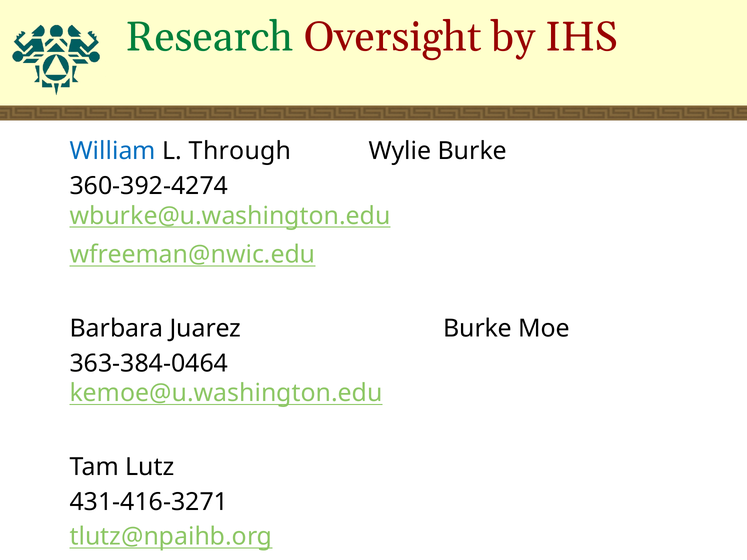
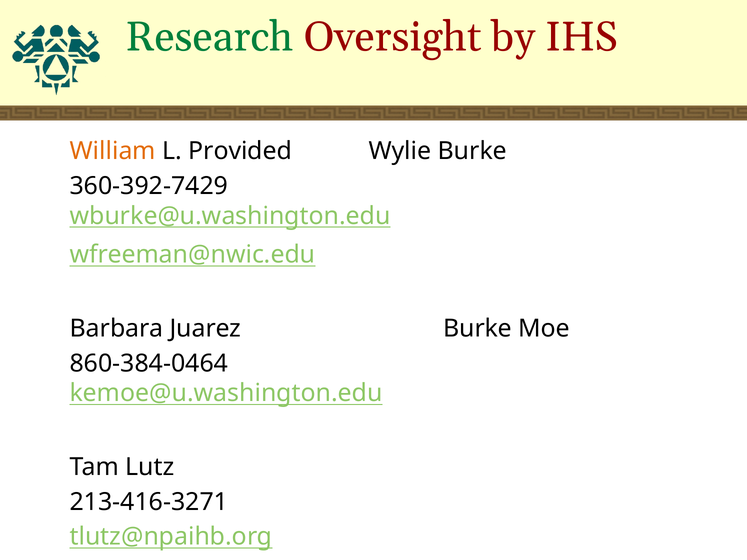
William colour: blue -> orange (113, 151)
Through: Through -> Provided (240, 151)
360-392-4274: 360-392-4274 -> 360-392-7429 (149, 186)
363-384-0464: 363-384-0464 -> 860-384-0464 (149, 364)
431-416-3271: 431-416-3271 -> 213-416-3271 (149, 502)
